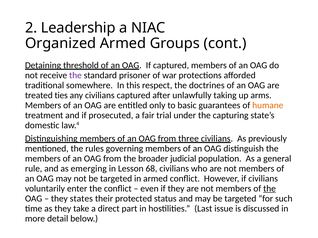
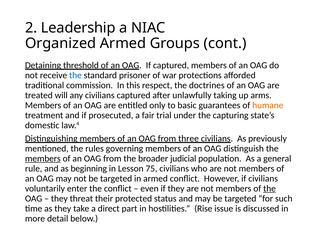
the colour: purple -> blue (75, 75)
somewhere: somewhere -> commission (90, 85)
ties: ties -> will (61, 95)
members underline: none -> present (43, 159)
emerging: emerging -> beginning (89, 169)
68: 68 -> 75 (151, 169)
states: states -> threat (81, 199)
Last: Last -> Rise (203, 209)
